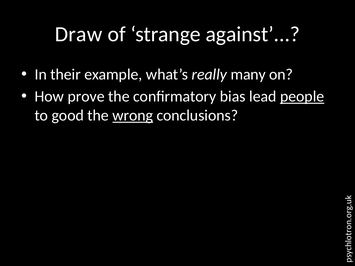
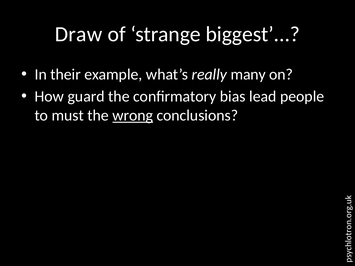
against: against -> biggest (253, 34)
prove: prove -> guard (86, 97)
people underline: present -> none (302, 97)
good: good -> must (68, 116)
